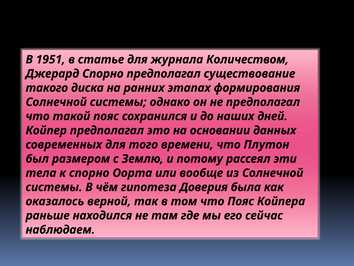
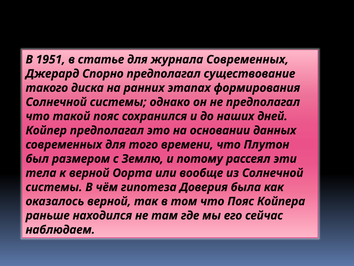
журнала Количеством: Количеством -> Современных (247, 59)
к спорно: спорно -> верной (89, 173)
